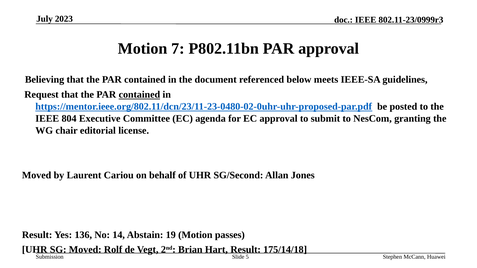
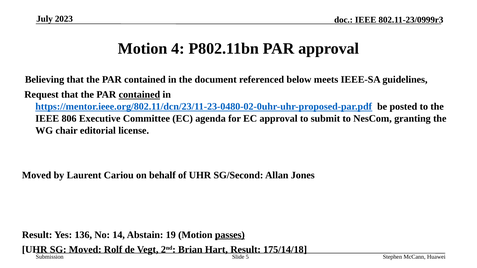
7: 7 -> 4 (178, 49)
804: 804 -> 806 (69, 119)
passes underline: none -> present (230, 235)
